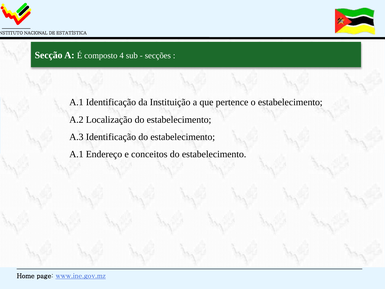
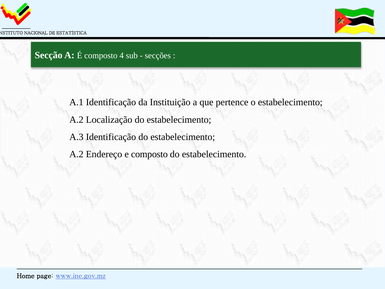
A.1: A.1 -> A.2 (76, 154)
e conceitos: conceitos -> composto (149, 154)
